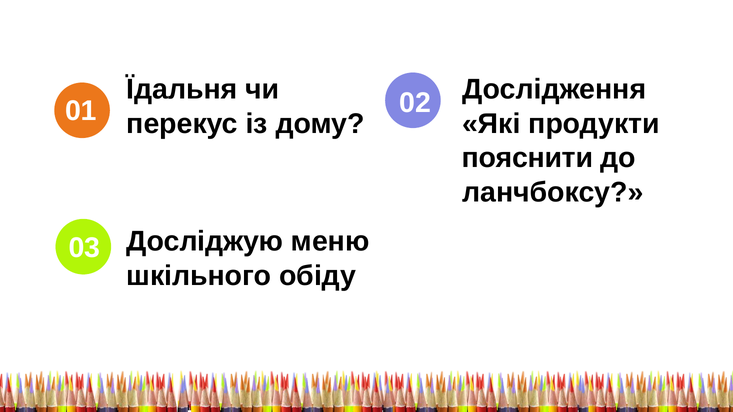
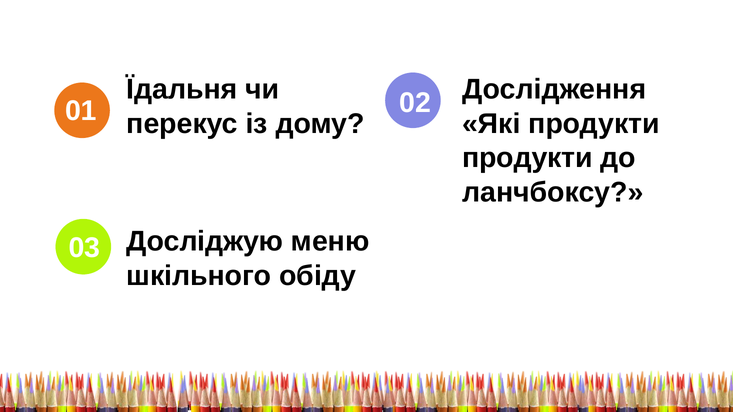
пояснити: пояснити -> продукти (527, 158)
